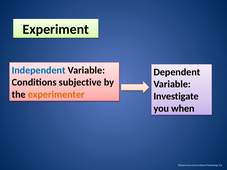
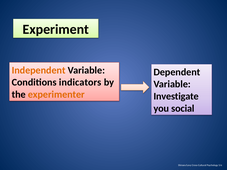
Independent colour: blue -> orange (39, 70)
subjective: subjective -> indicators (80, 82)
when: when -> social (183, 109)
